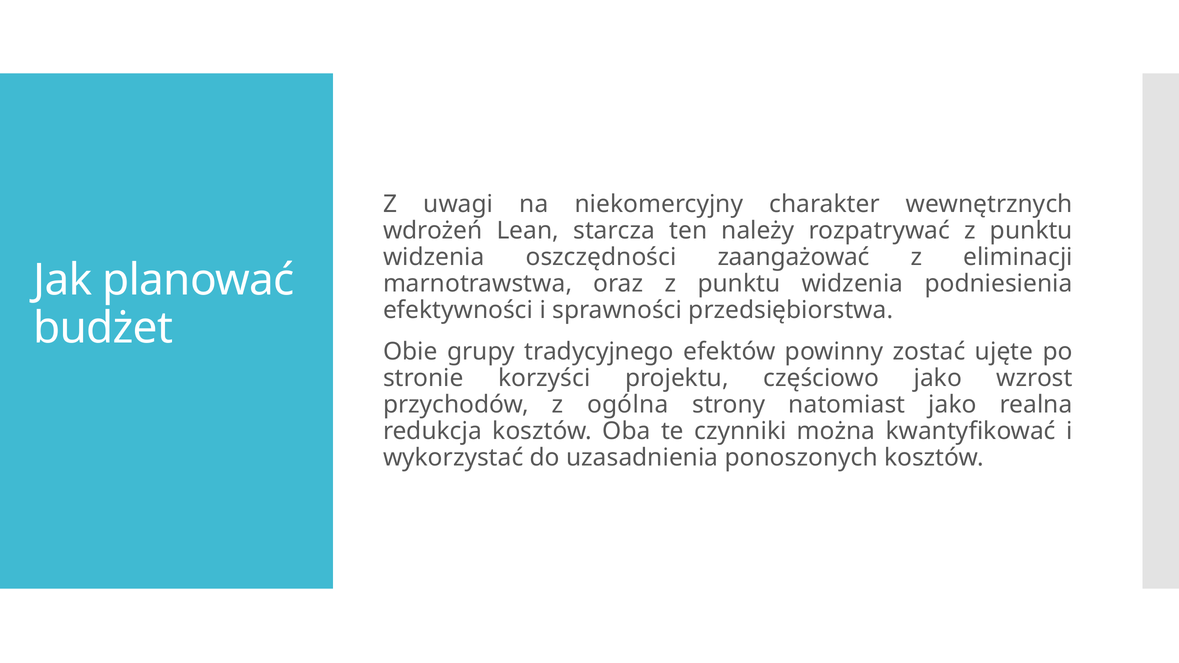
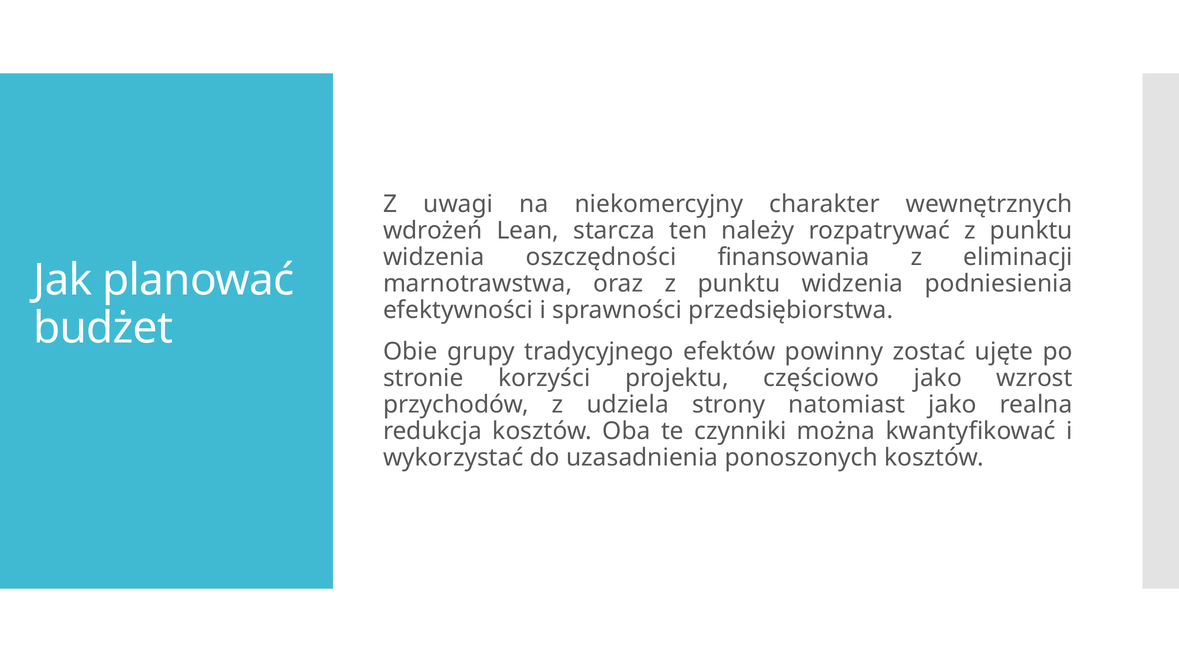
zaangażować: zaangażować -> finansowania (794, 257)
ogólna: ogólna -> udziela (628, 405)
